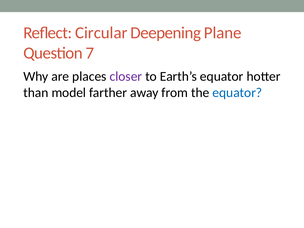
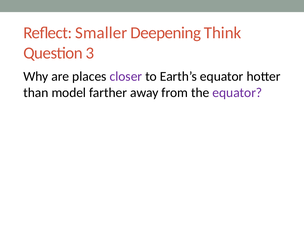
Circular: Circular -> Smaller (101, 33)
Plane: Plane -> Think (223, 33)
7: 7 -> 3 (90, 53)
equator colour: blue -> purple (237, 93)
